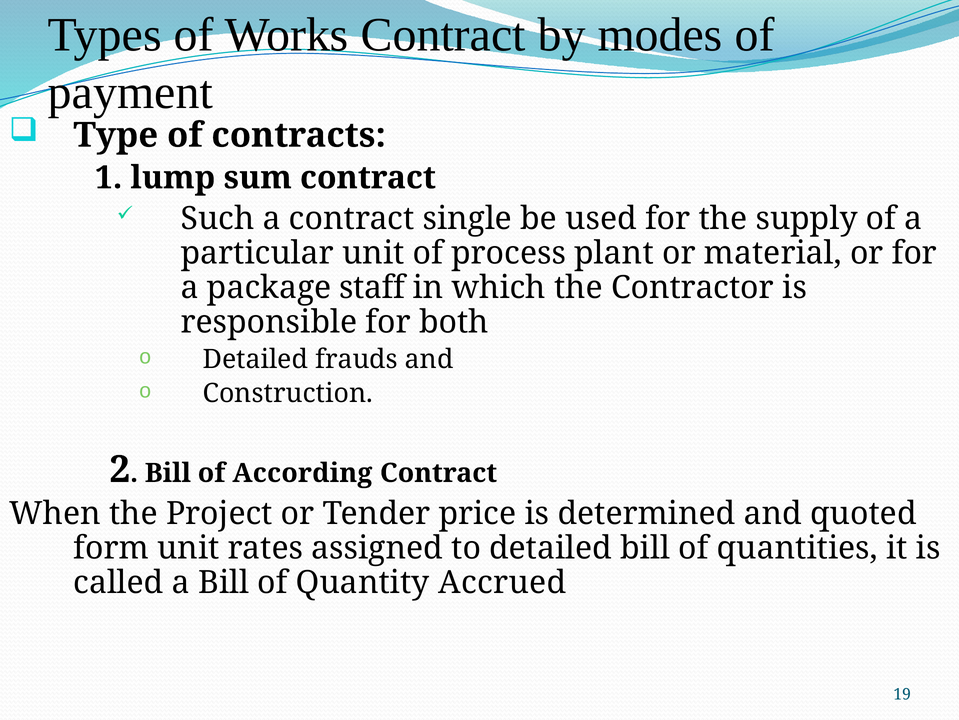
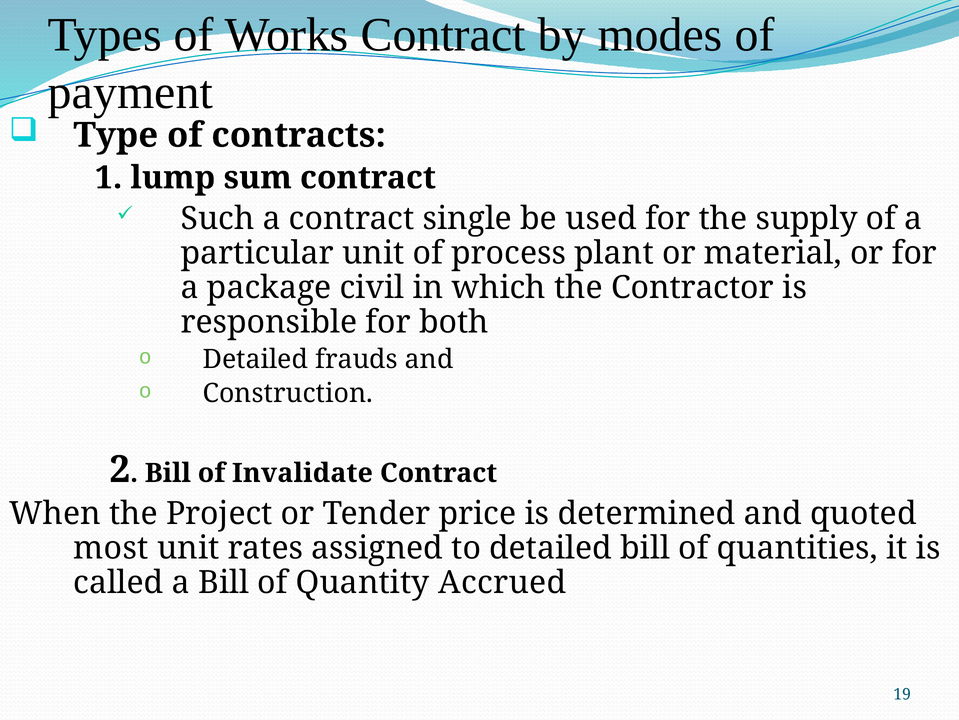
staff: staff -> civil (372, 287)
According: According -> Invalidate (302, 473)
form: form -> most (111, 547)
